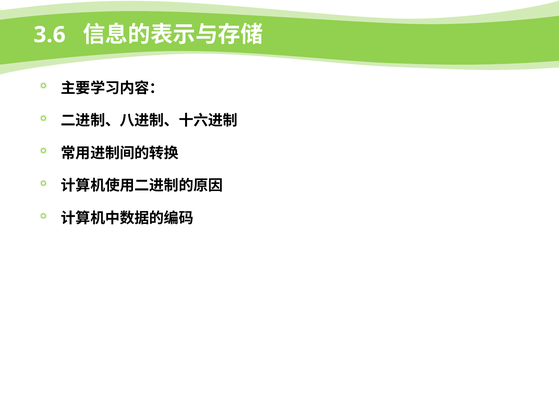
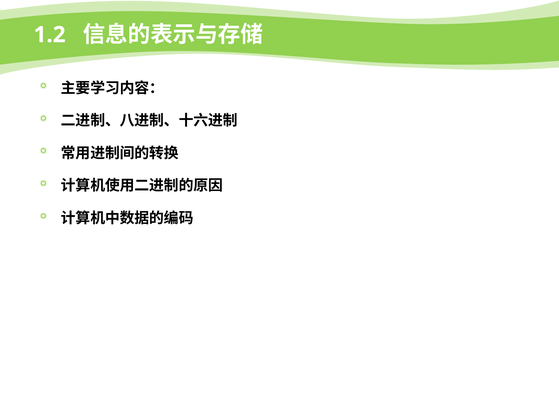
3.6: 3.6 -> 1.2 (50, 35)
